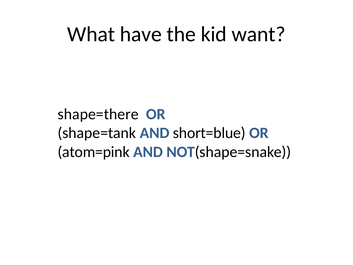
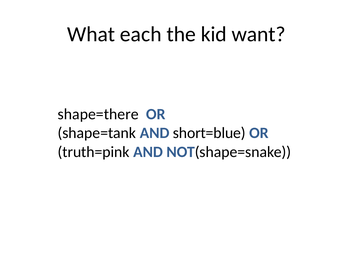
have: have -> each (141, 34)
atom=pink: atom=pink -> truth=pink (94, 152)
